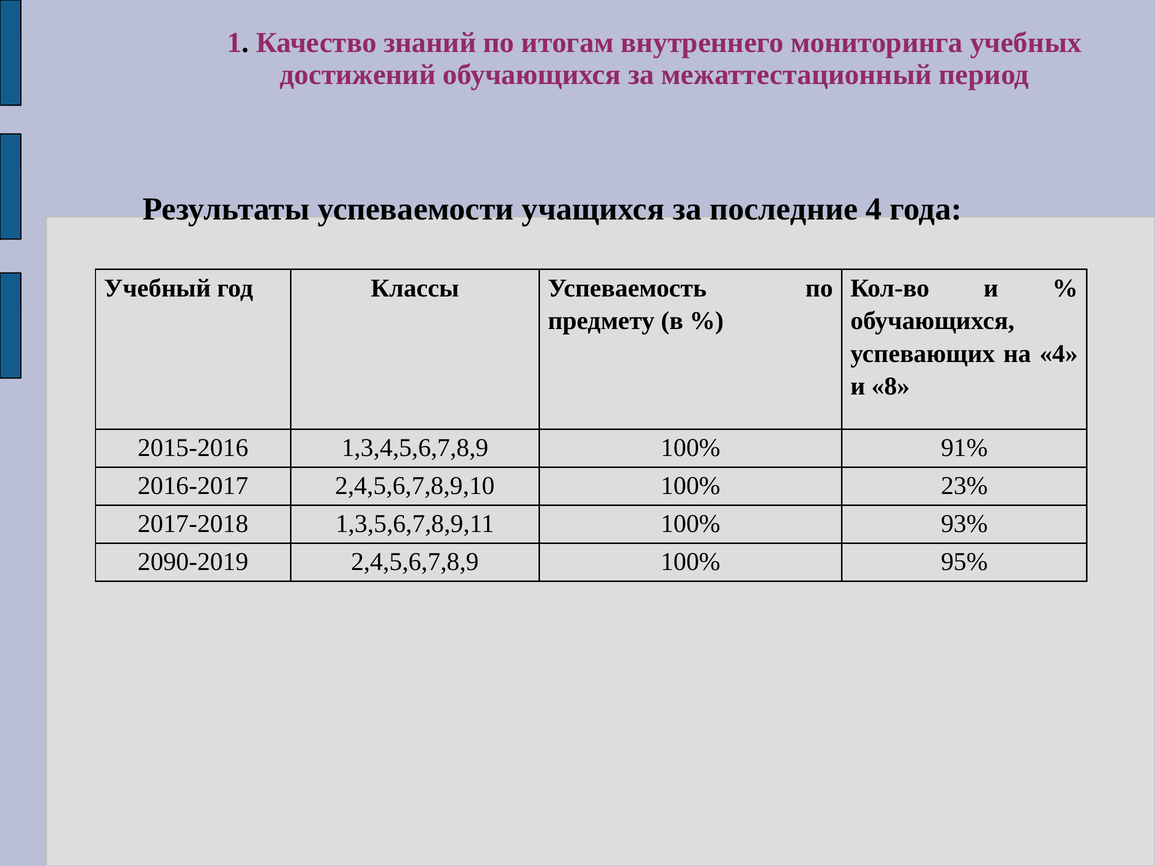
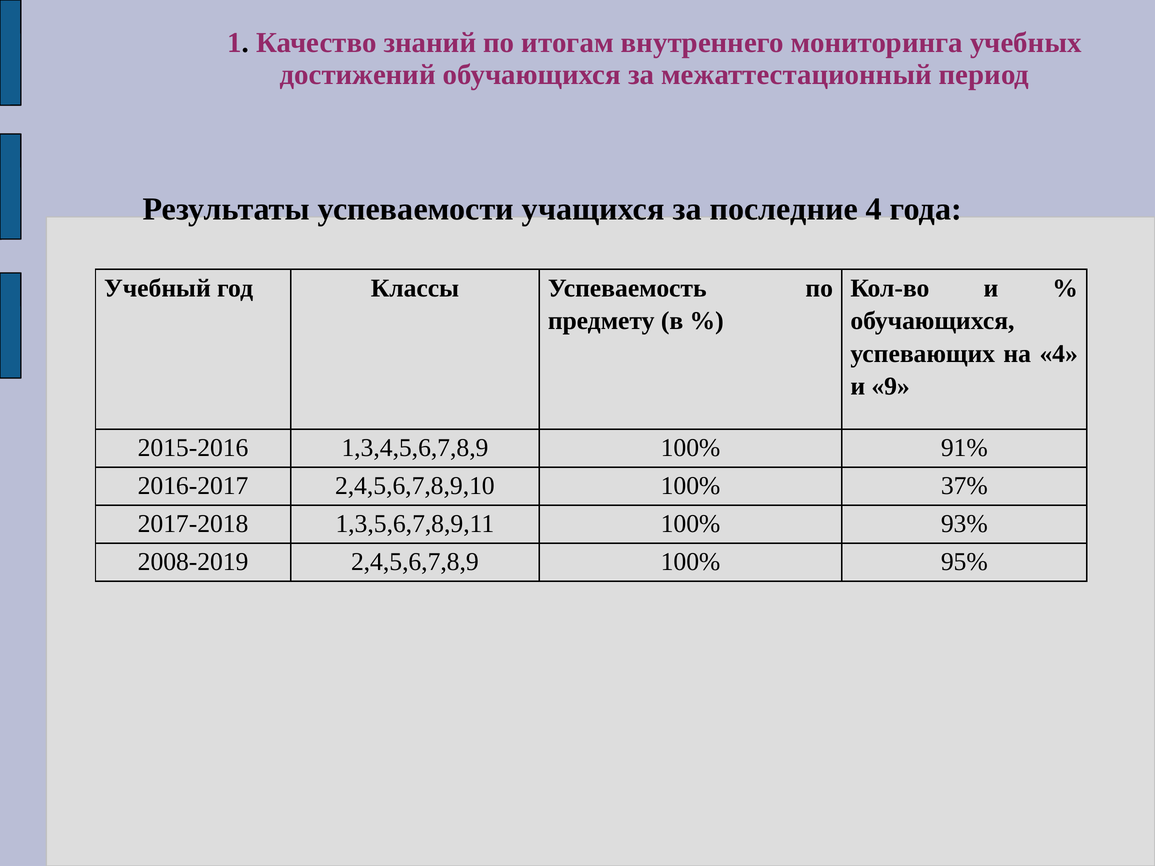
8: 8 -> 9 (891, 387)
23%: 23% -> 37% (964, 486)
2090-2019: 2090-2019 -> 2008-2019 (193, 562)
